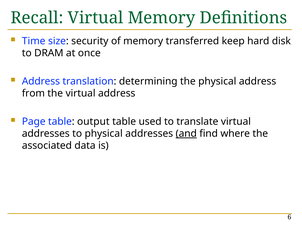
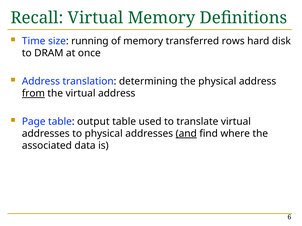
security: security -> running (90, 41)
keep: keep -> rows (233, 41)
from underline: none -> present (33, 94)
